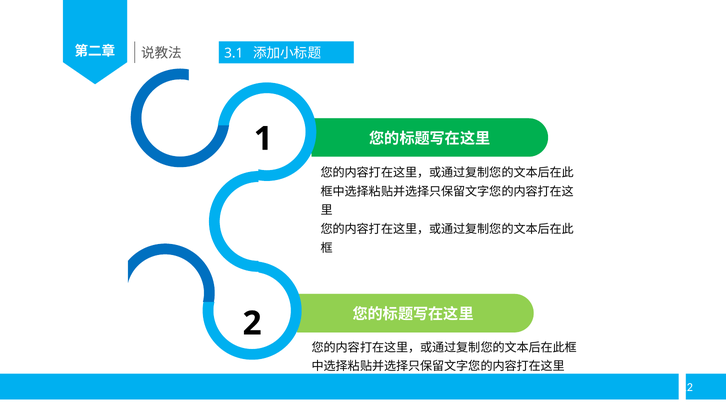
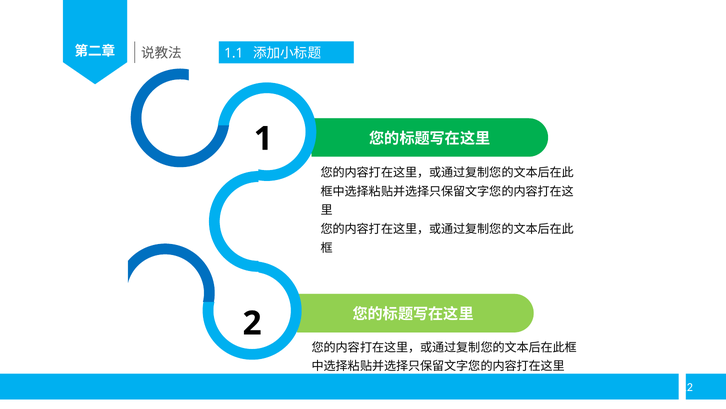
3.1: 3.1 -> 1.1 (234, 53)
